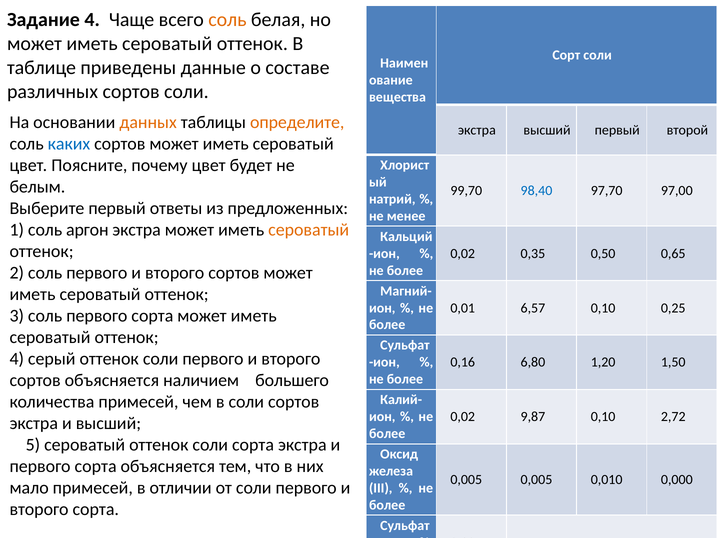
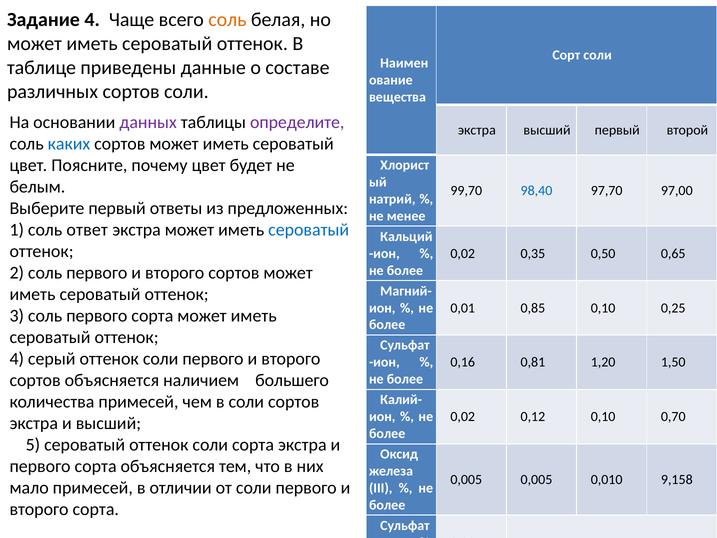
данных colour: orange -> purple (148, 122)
определите colour: orange -> purple (297, 122)
аргон: аргон -> ответ (87, 230)
сероватый colour: orange -> blue (309, 230)
6,57: 6,57 -> 0,85 (533, 308)
6,80: 6,80 -> 0,81 (533, 362)
9,87: 9,87 -> 0,12 (533, 417)
2,72: 2,72 -> 0,70 (673, 417)
0,000: 0,000 -> 9,158 (677, 479)
